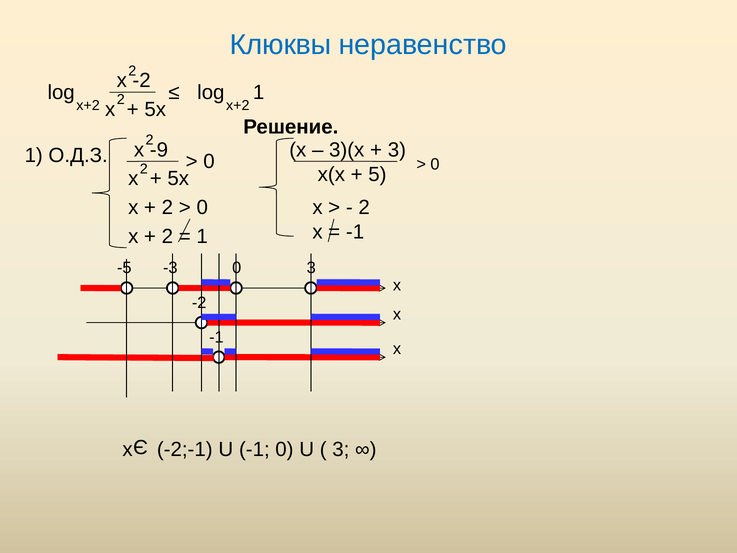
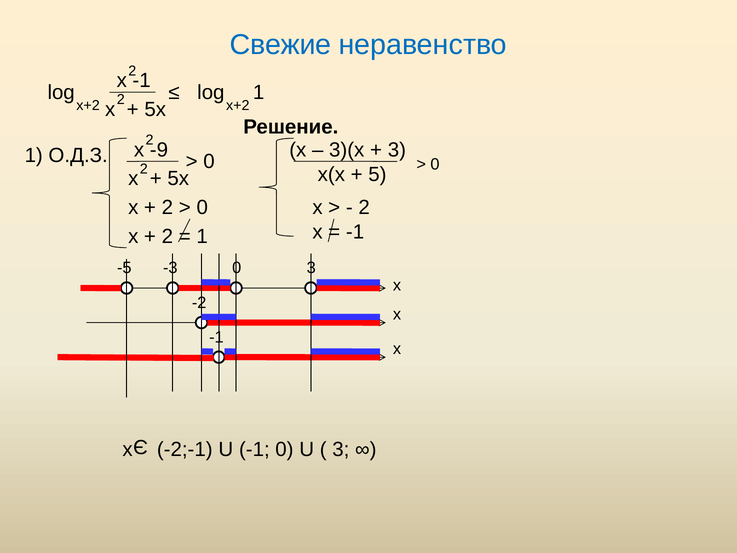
Клюквы: Клюквы -> Свежие (280, 45)
x -2: -2 -> -1 (142, 81)
